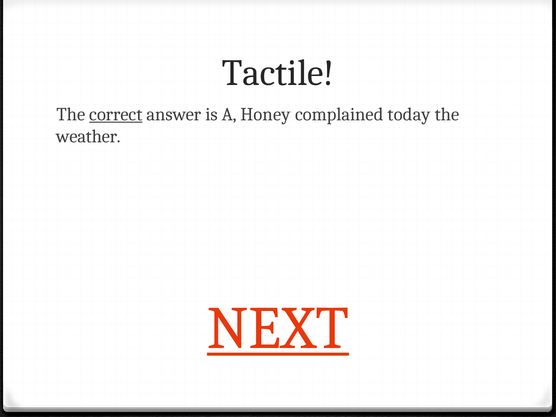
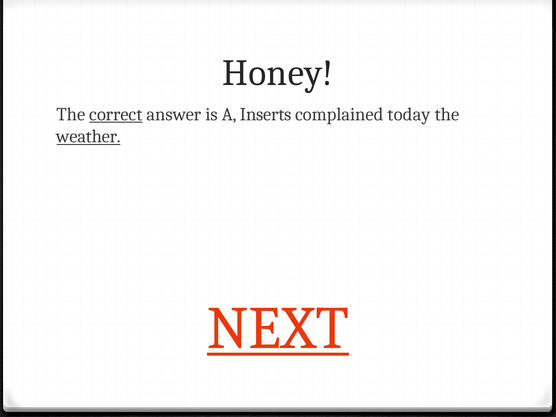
Tactile: Tactile -> Honey (278, 73)
Honey: Honey -> Inserts (266, 114)
weather underline: none -> present (89, 136)
